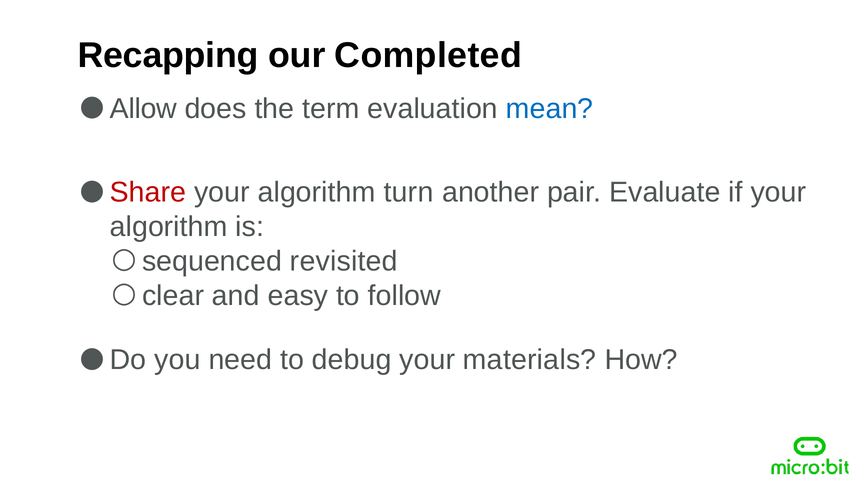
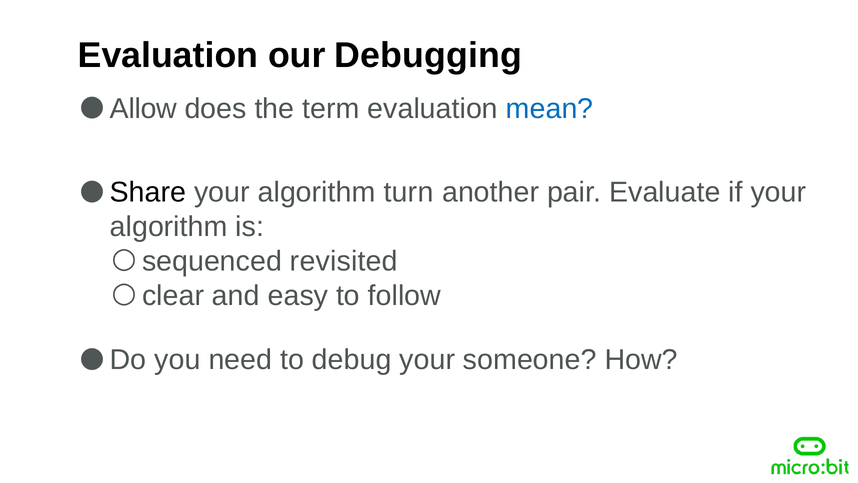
Recapping: Recapping -> Evaluation (168, 56)
Completed: Completed -> Debugging (428, 56)
Share colour: red -> black (148, 192)
materials: materials -> someone (530, 360)
